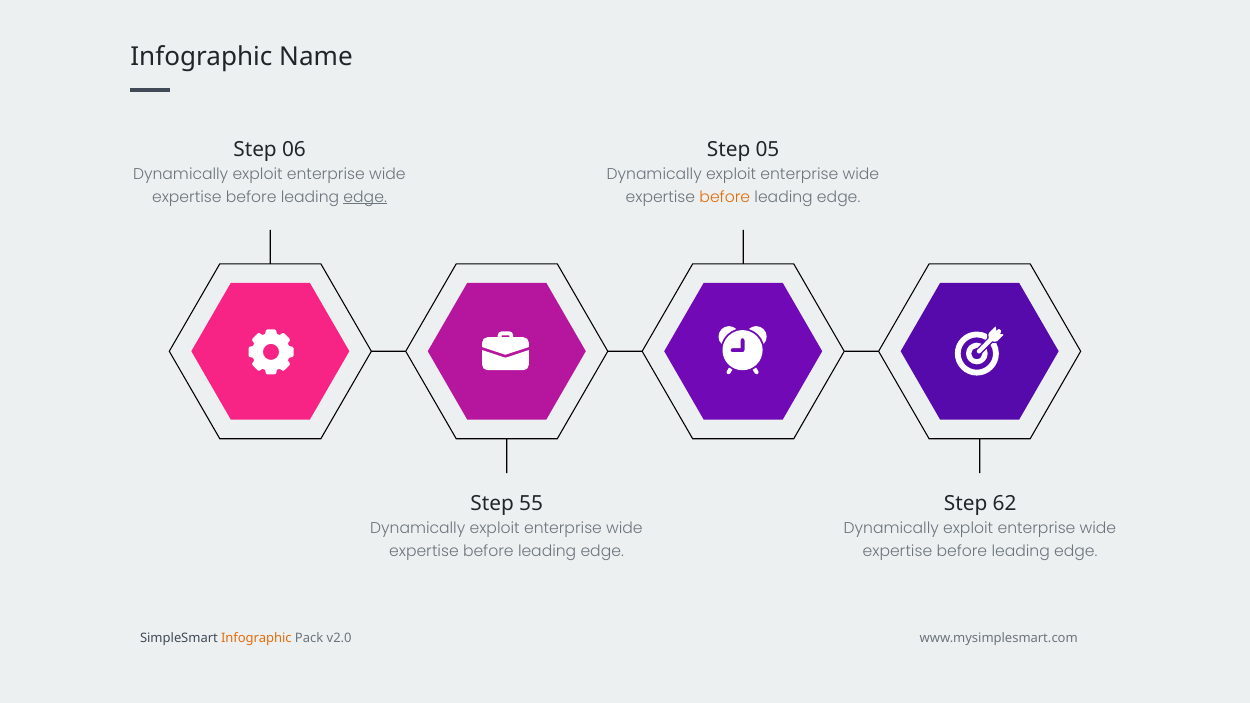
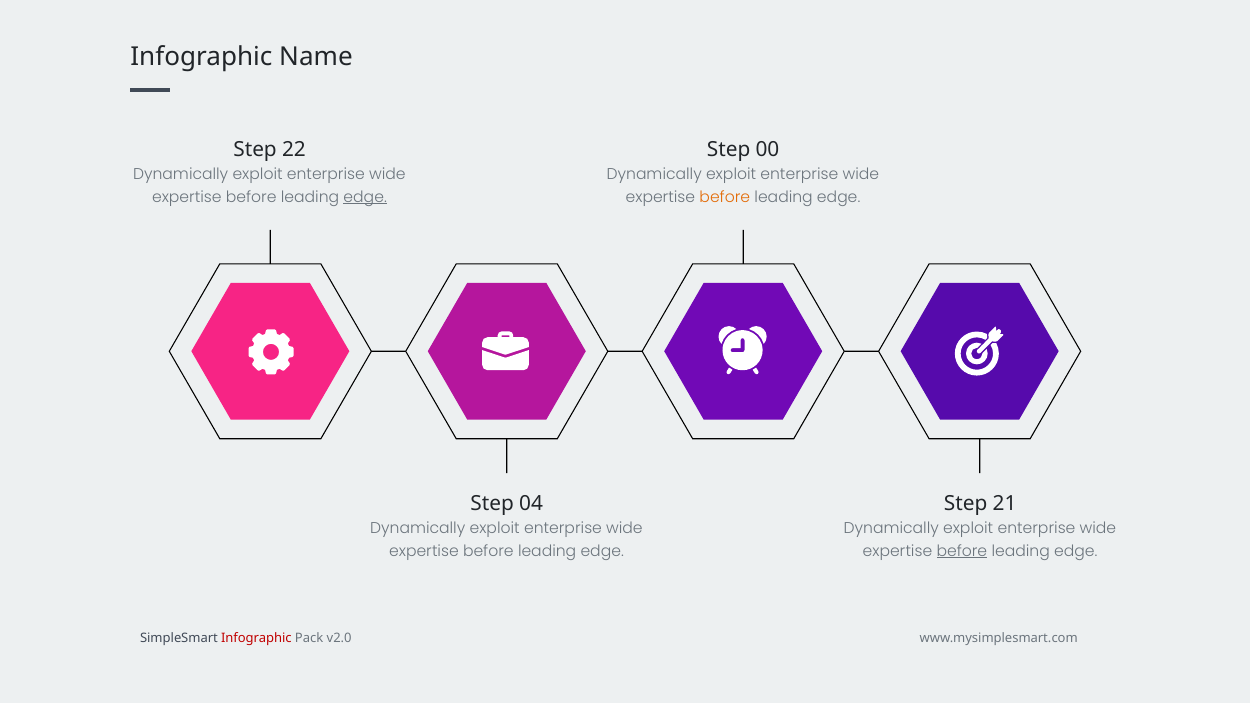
06: 06 -> 22 (294, 149)
05: 05 -> 00 (768, 149)
55: 55 -> 04 (531, 503)
62: 62 -> 21 (1005, 503)
before underline: none -> present (962, 551)
Infographic colour: orange -> red (256, 638)
